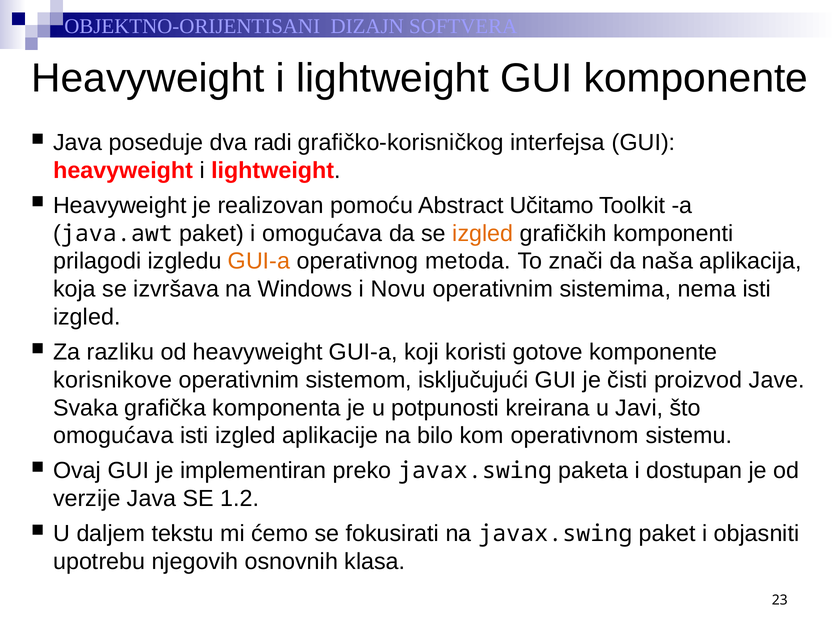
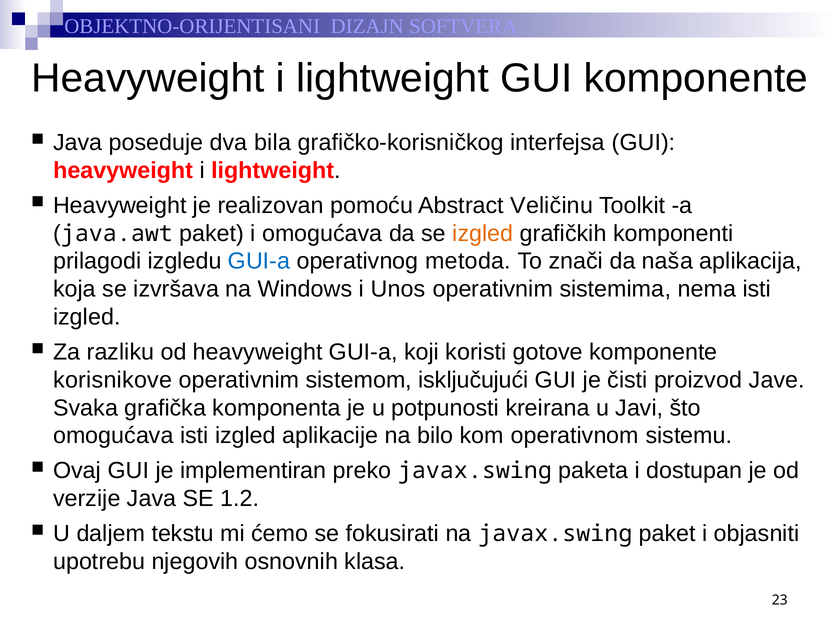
radi: radi -> bila (273, 143)
Učitamo: Učitamo -> Veličinu (552, 206)
GUI-a colour: orange -> blue (259, 261)
Novu: Novu -> Unos (398, 289)
